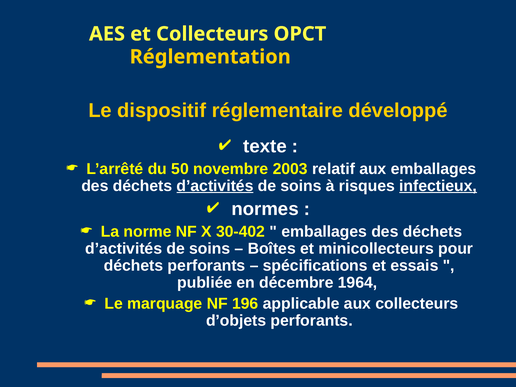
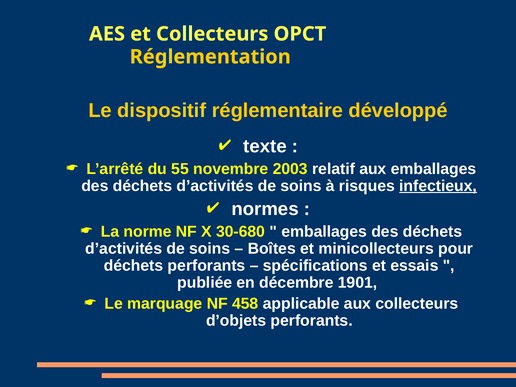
50: 50 -> 55 (180, 169)
d’activités underline: present -> none (215, 186)
30-402: 30-402 -> 30-680 (241, 232)
1964: 1964 -> 1901 (358, 283)
196: 196 -> 458 (245, 304)
